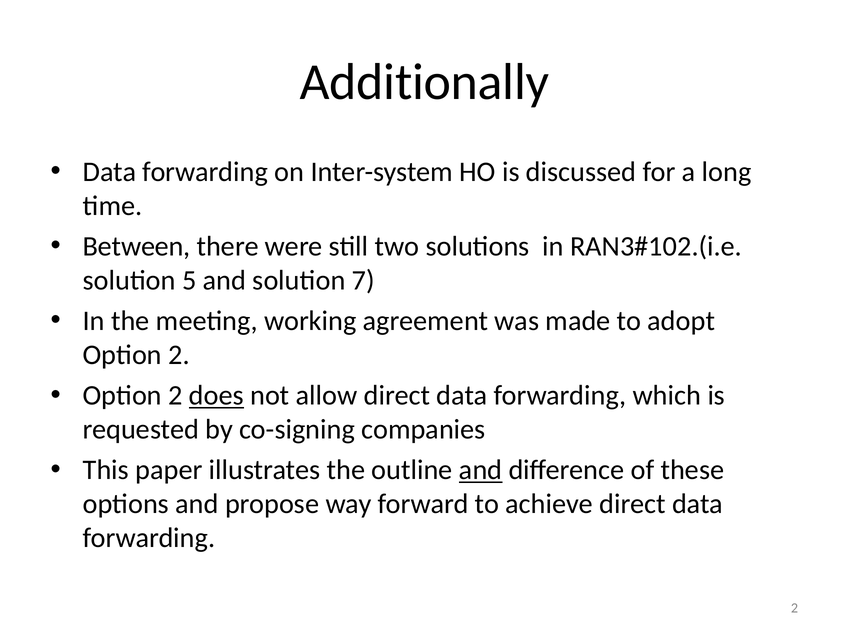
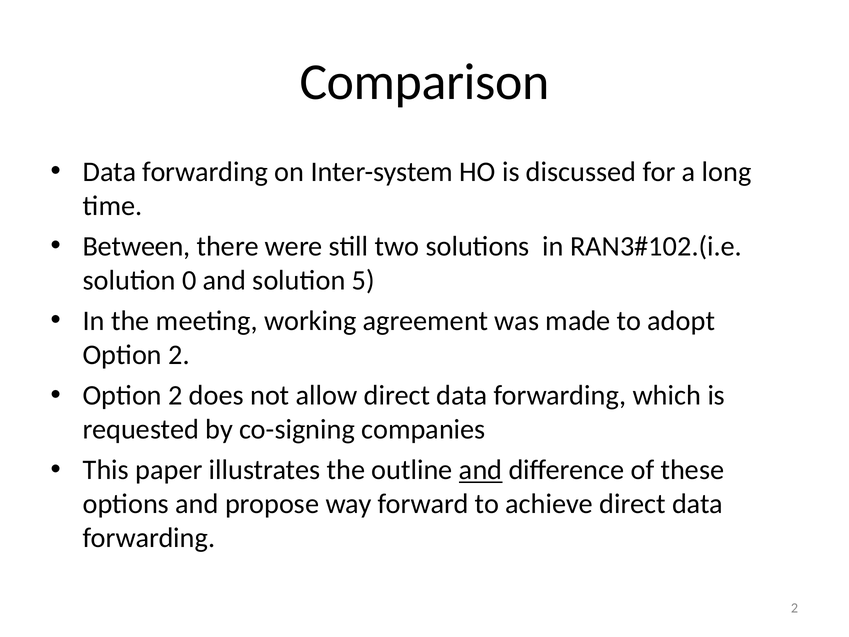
Additionally: Additionally -> Comparison (424, 82)
5: 5 -> 0 (189, 280)
7: 7 -> 5 (363, 280)
does underline: present -> none (216, 395)
